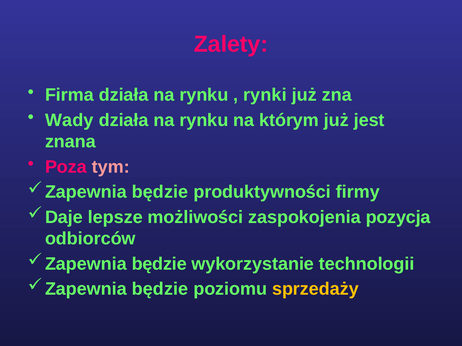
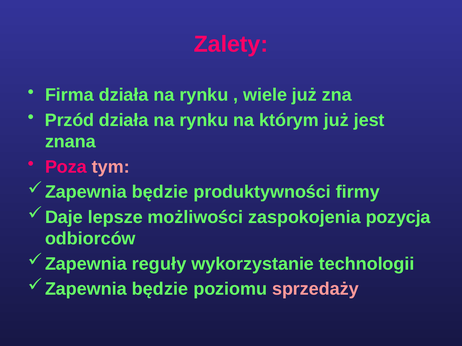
rynki: rynki -> wiele (265, 95)
Wady: Wady -> Przód (70, 120)
będzie: będzie -> reguły (159, 264)
sprzedaży colour: yellow -> pink (315, 289)
